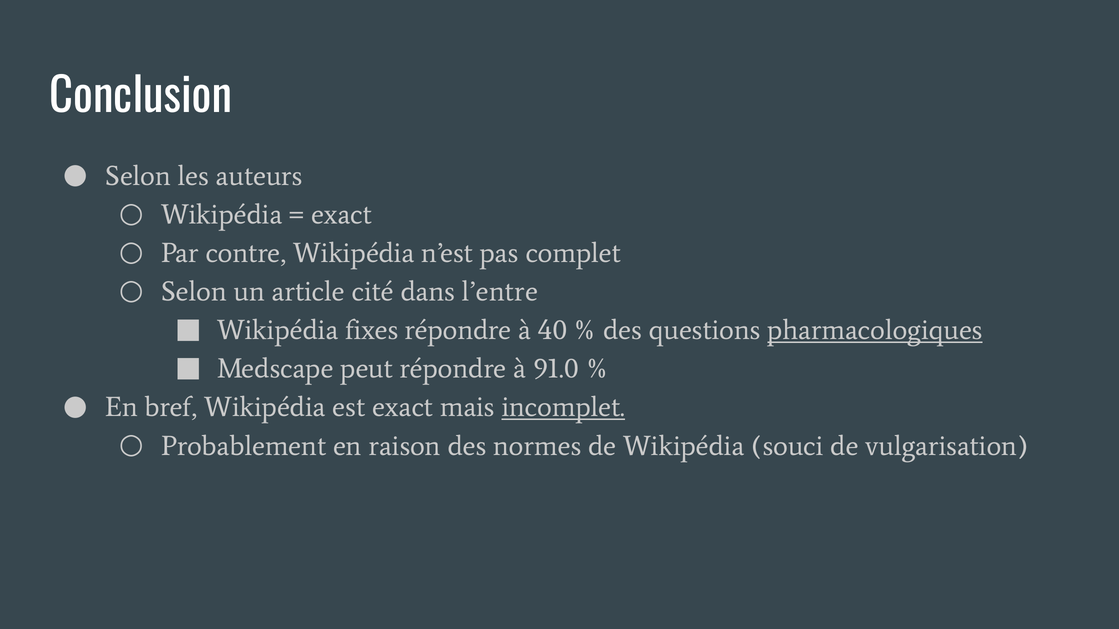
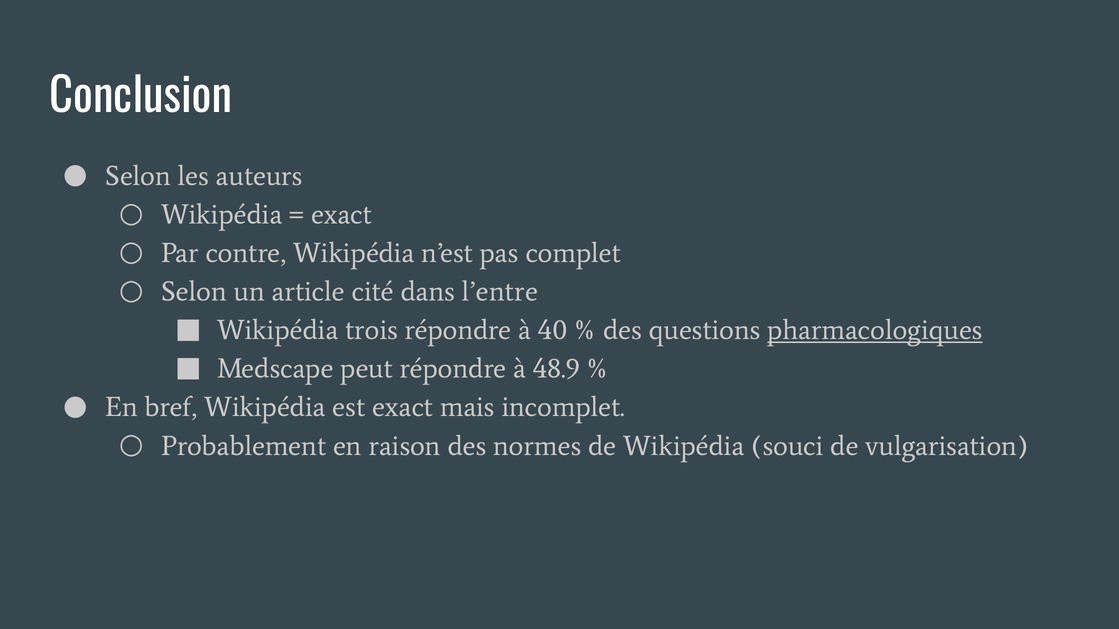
fixes: fixes -> trois (372, 330)
91.0: 91.0 -> 48.9 (556, 369)
incomplet underline: present -> none (563, 408)
